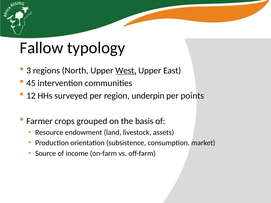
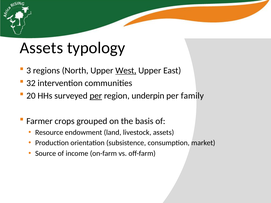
Fallow: Fallow -> Assets (41, 48)
45: 45 -> 32 (31, 83)
12: 12 -> 20 (31, 96)
per underline: none -> present (96, 96)
points: points -> family (192, 96)
